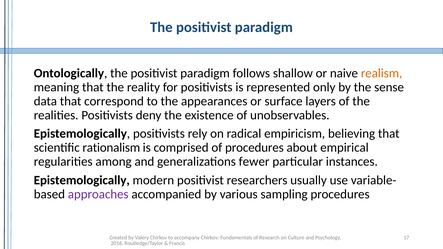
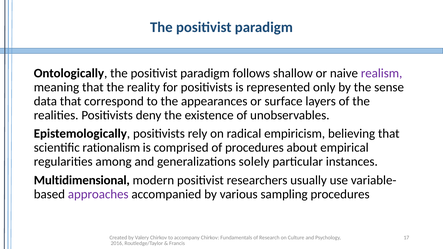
realism colour: orange -> purple (382, 73)
fewer: fewer -> solely (254, 162)
Epistemologically: Epistemologically -> Multidimensional (82, 180)
